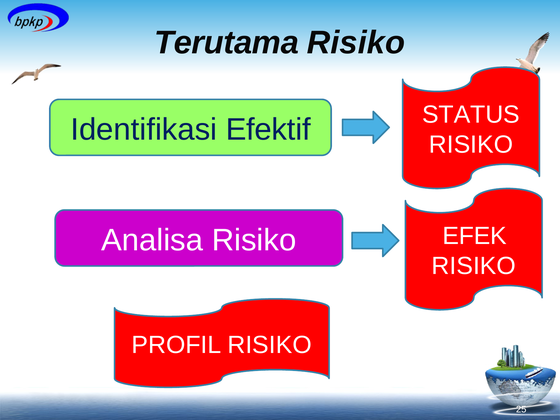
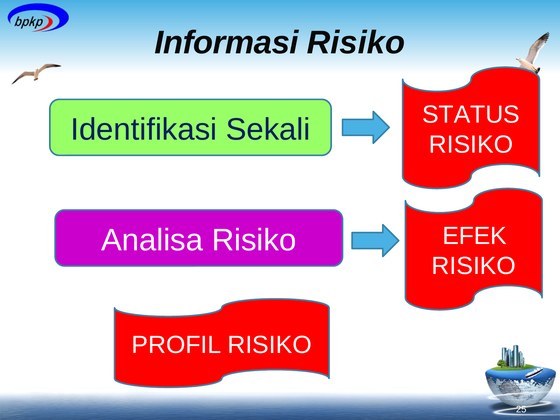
Terutama: Terutama -> Informasi (227, 43)
Efektif: Efektif -> Sekali (268, 130)
